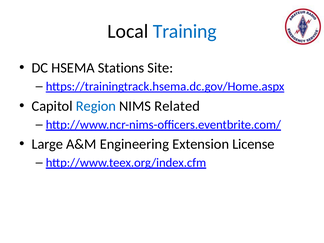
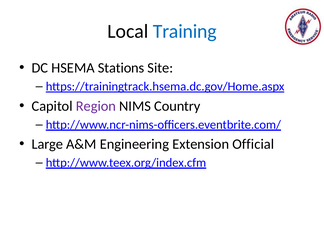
Region colour: blue -> purple (96, 106)
Related: Related -> Country (177, 106)
License: License -> Official (253, 144)
